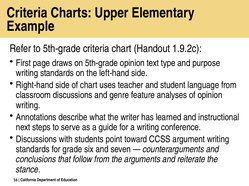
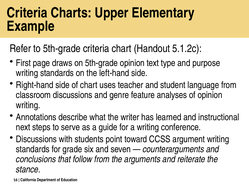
1.9.2c: 1.9.2c -> 5.1.2c (187, 49)
